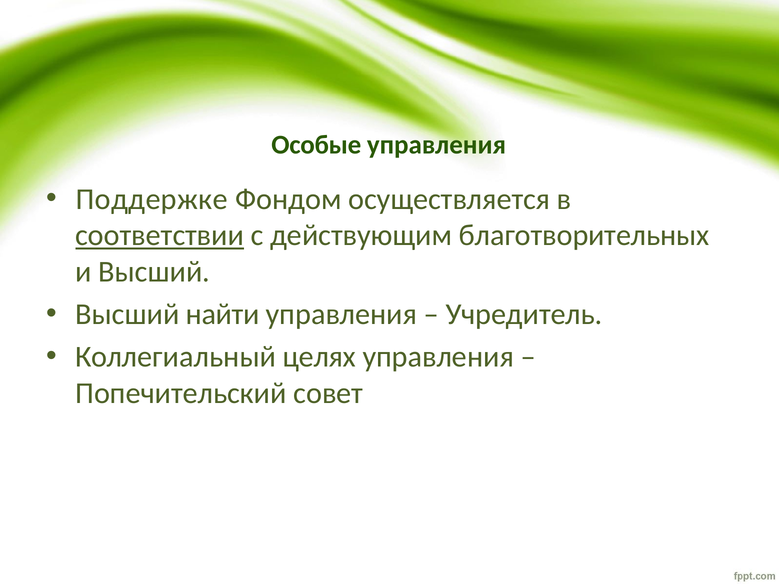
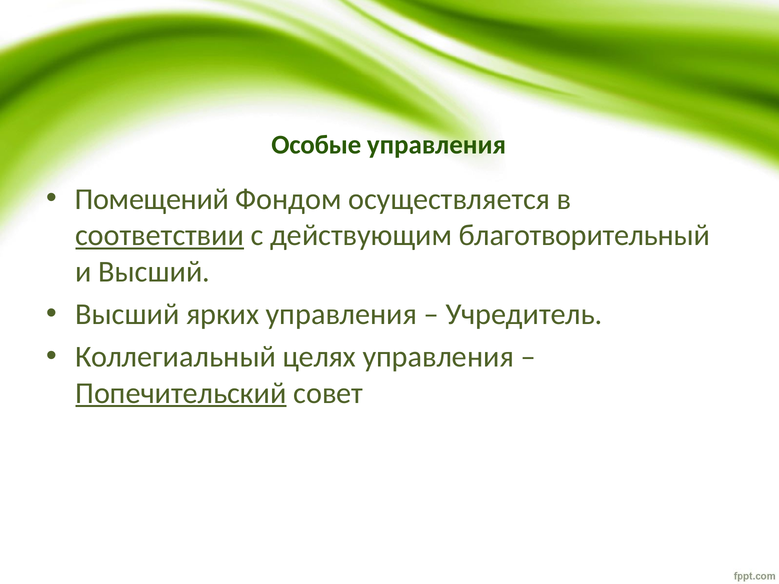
Поддержке: Поддержке -> Помещений (152, 199)
благотворительных: благотворительных -> благотворительный (584, 236)
найти: найти -> ярких (223, 314)
Попечительский underline: none -> present (181, 393)
